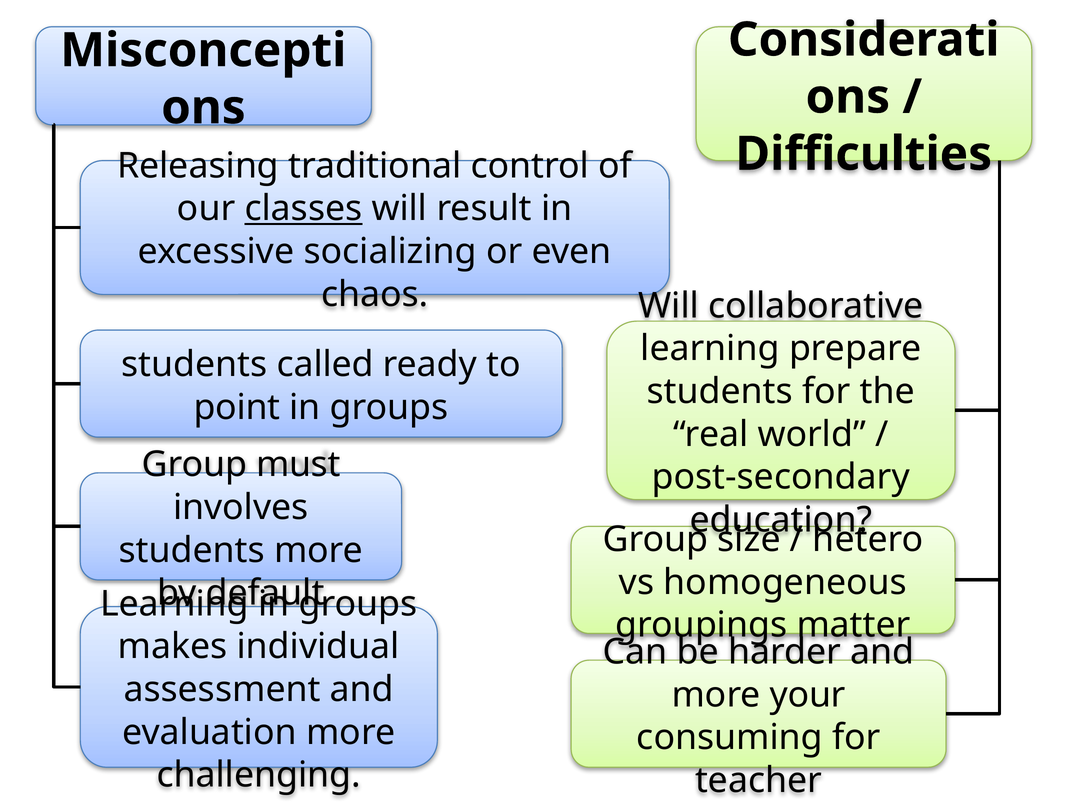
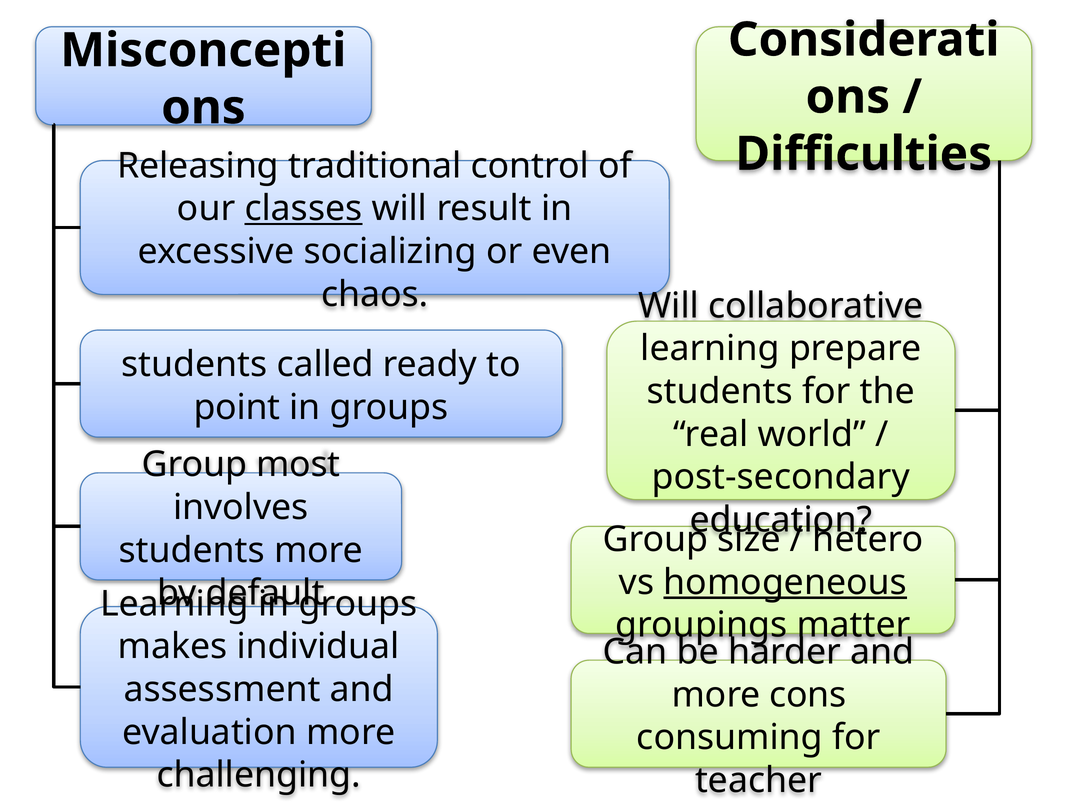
must: must -> most (298, 465)
homogeneous underline: none -> present (785, 583)
your: your -> cons (808, 695)
